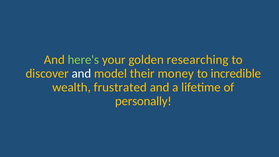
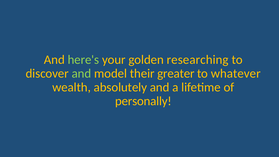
and colour: white -> light green (81, 73)
money: money -> greater (176, 73)
incredible: incredible -> whatever (236, 73)
frustrated: frustrated -> absolutely (120, 87)
